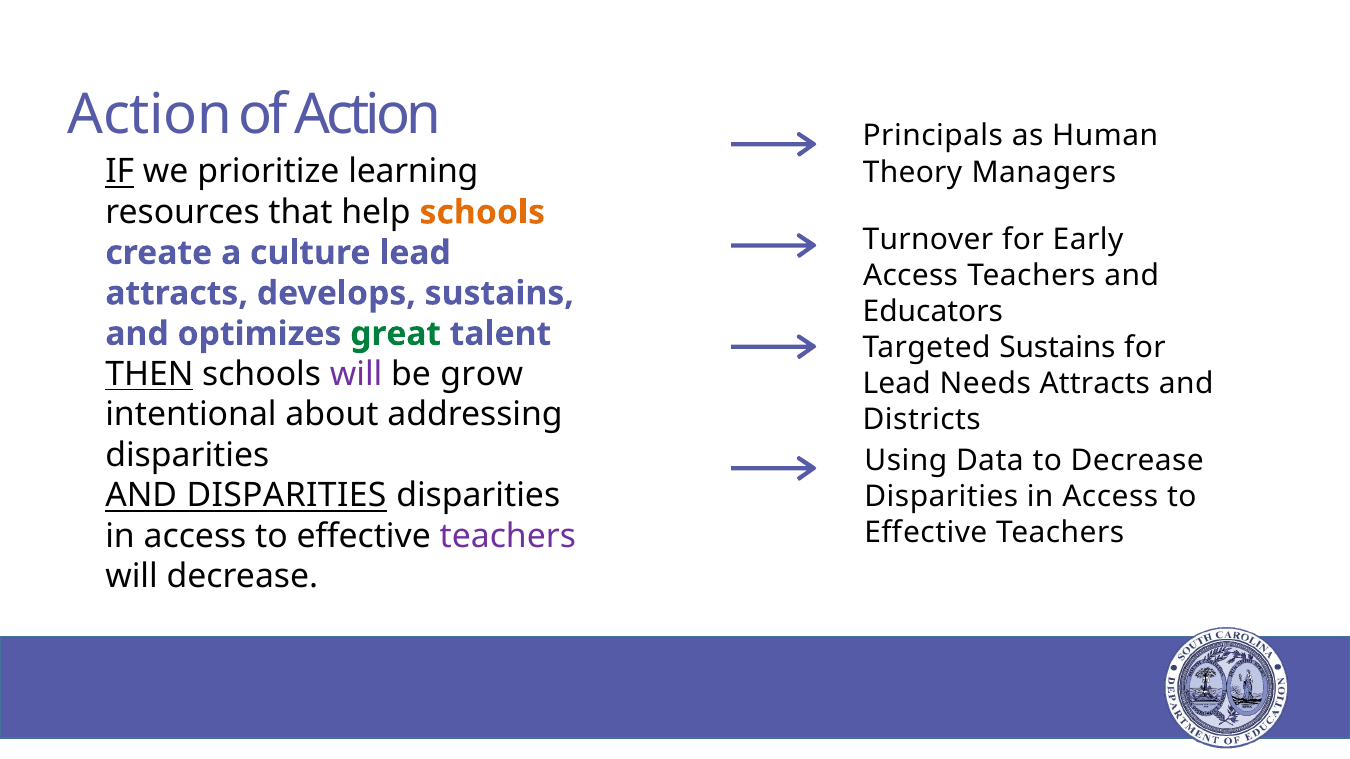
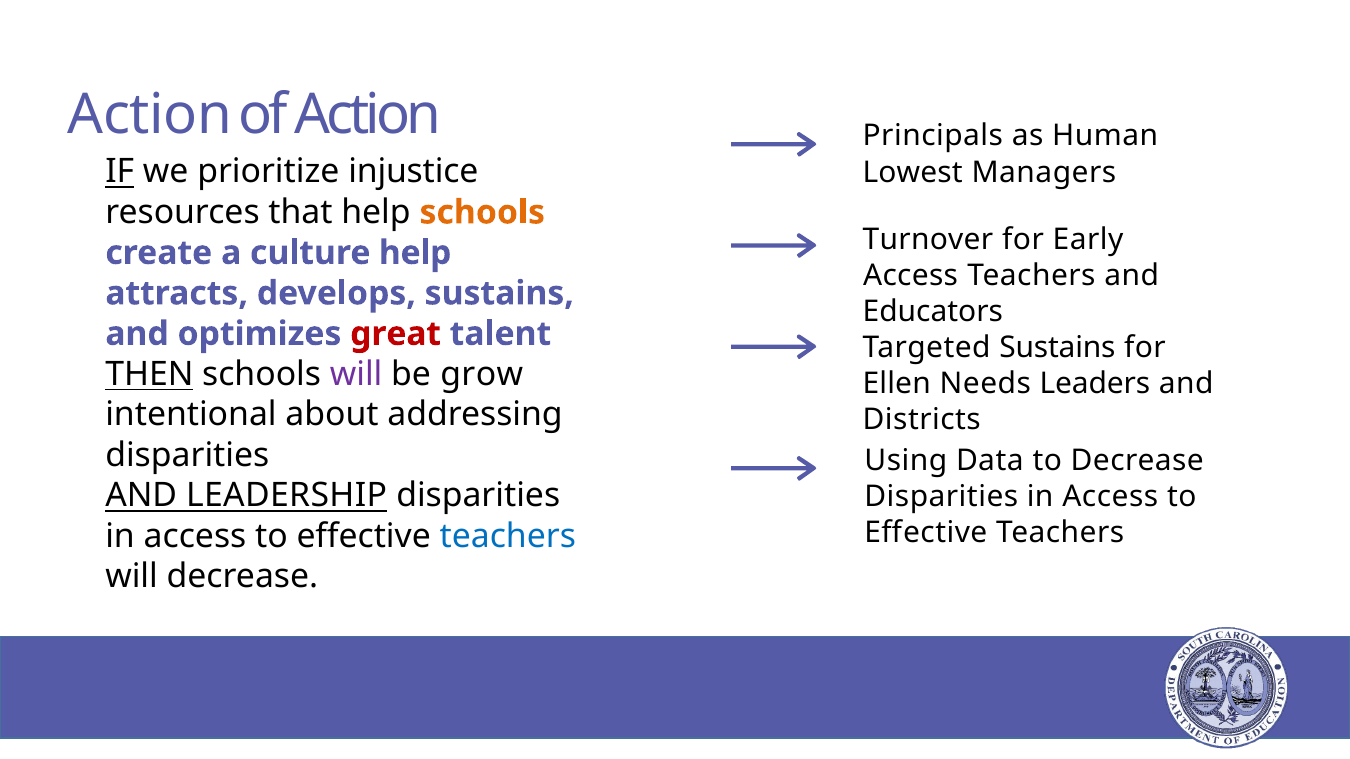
learning: learning -> injustice (413, 172)
Theory: Theory -> Lowest (913, 172)
culture lead: lead -> help (415, 253)
great colour: green -> red (396, 334)
Lead: Lead -> Ellen (897, 384)
Needs Attracts: Attracts -> Leaders (1095, 384)
AND DISPARITIES: DISPARITIES -> LEADERSHIP (287, 496)
teachers colour: purple -> blue (508, 536)
